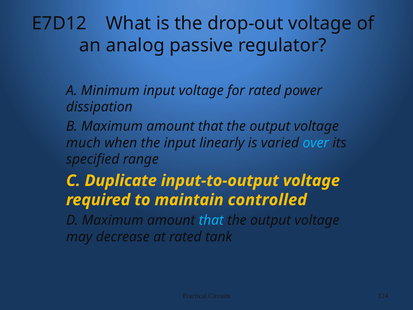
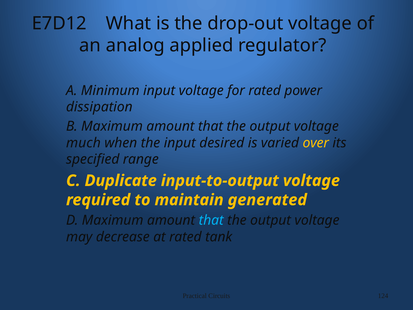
passive: passive -> applied (201, 46)
linearly: linearly -> desired (222, 143)
over colour: light blue -> yellow (316, 143)
controlled: controlled -> generated (267, 200)
